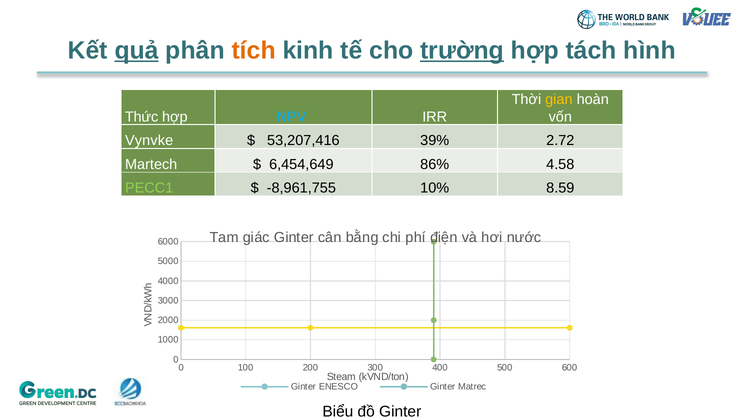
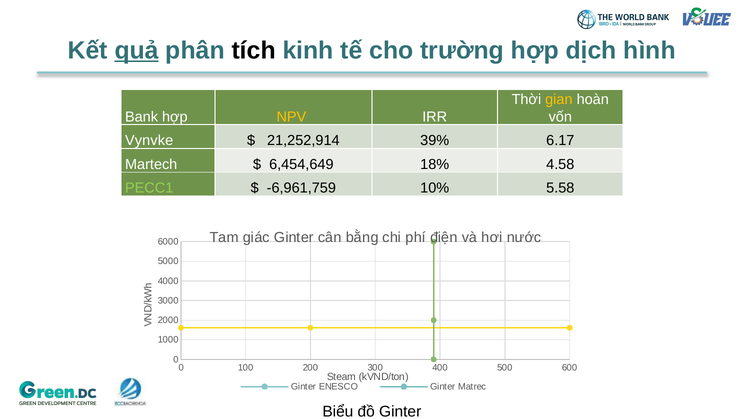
tích colour: orange -> black (254, 50)
trường underline: present -> none (462, 50)
tách: tách -> dịch (591, 50)
Thức: Thức -> Bank (142, 117)
NPV colour: light blue -> yellow (291, 117)
53,207,416: 53,207,416 -> 21,252,914 (303, 140)
2.72: 2.72 -> 6.17 (560, 140)
86%: 86% -> 18% (435, 164)
-8,961,755: -8,961,755 -> -6,961,759 (301, 188)
8.59: 8.59 -> 5.58 (560, 188)
